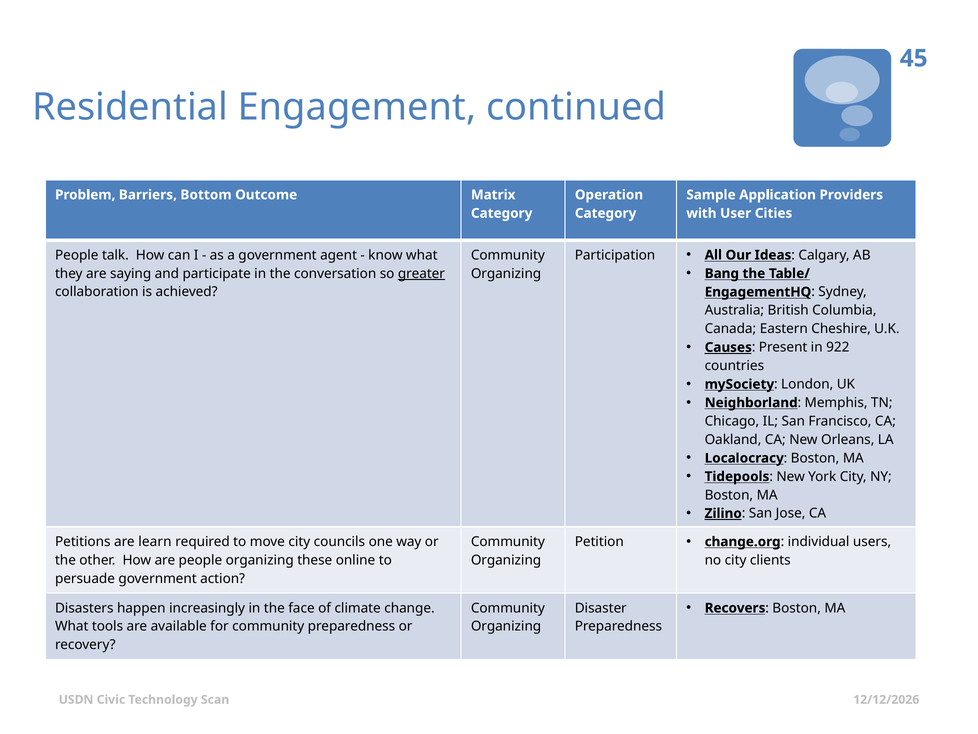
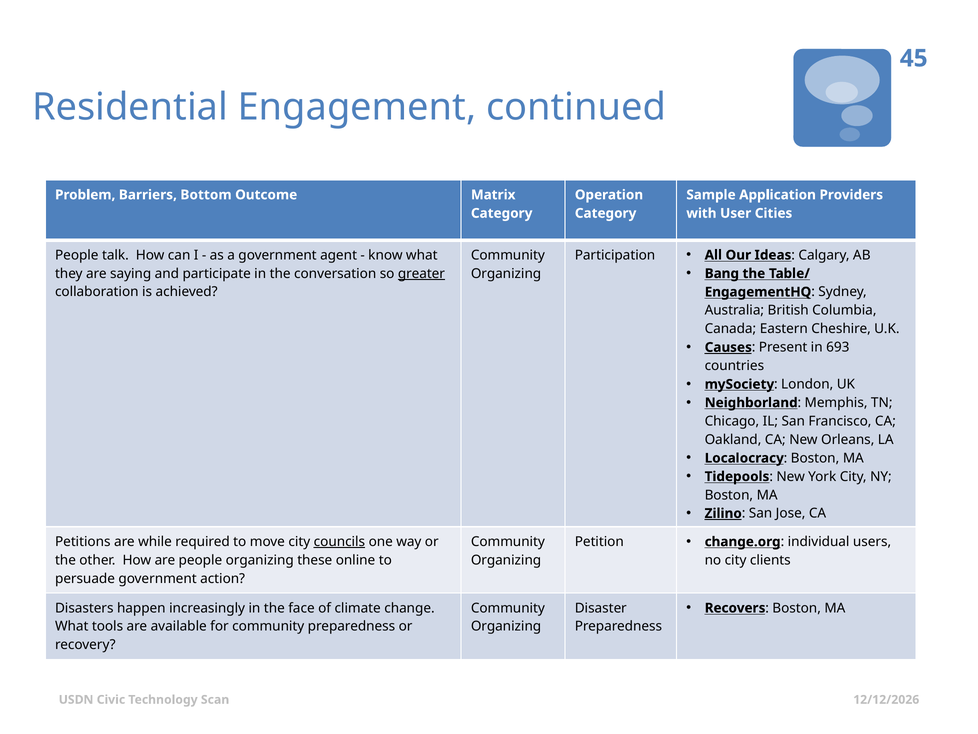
922: 922 -> 693 (838, 347)
learn: learn -> while (155, 541)
councils underline: none -> present (339, 541)
